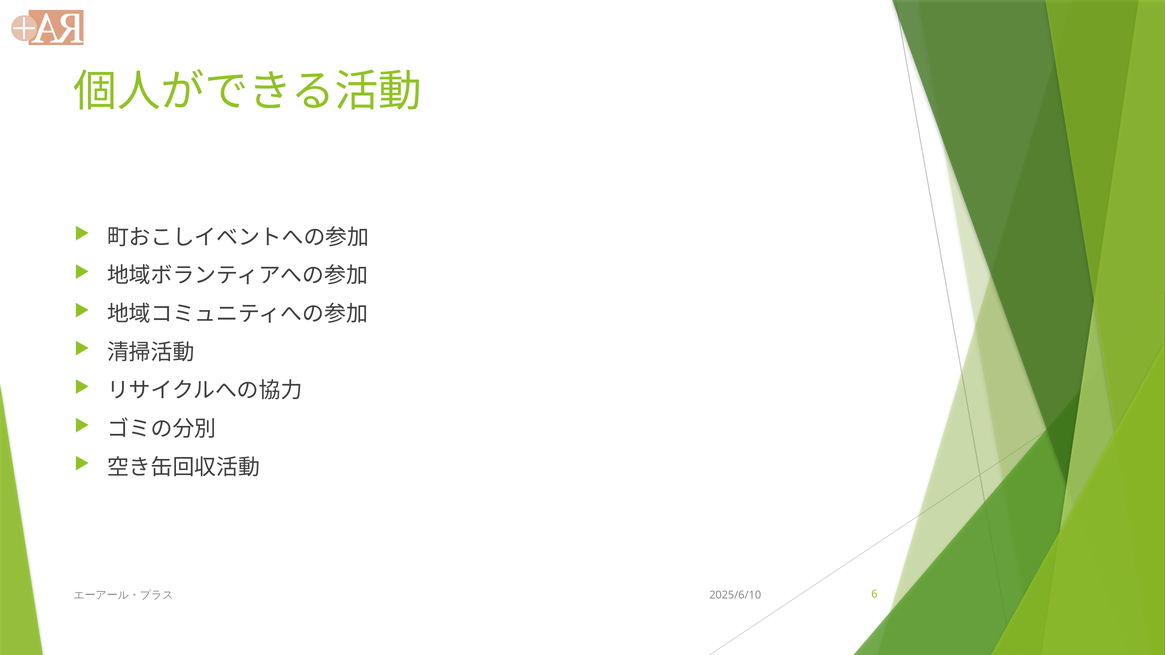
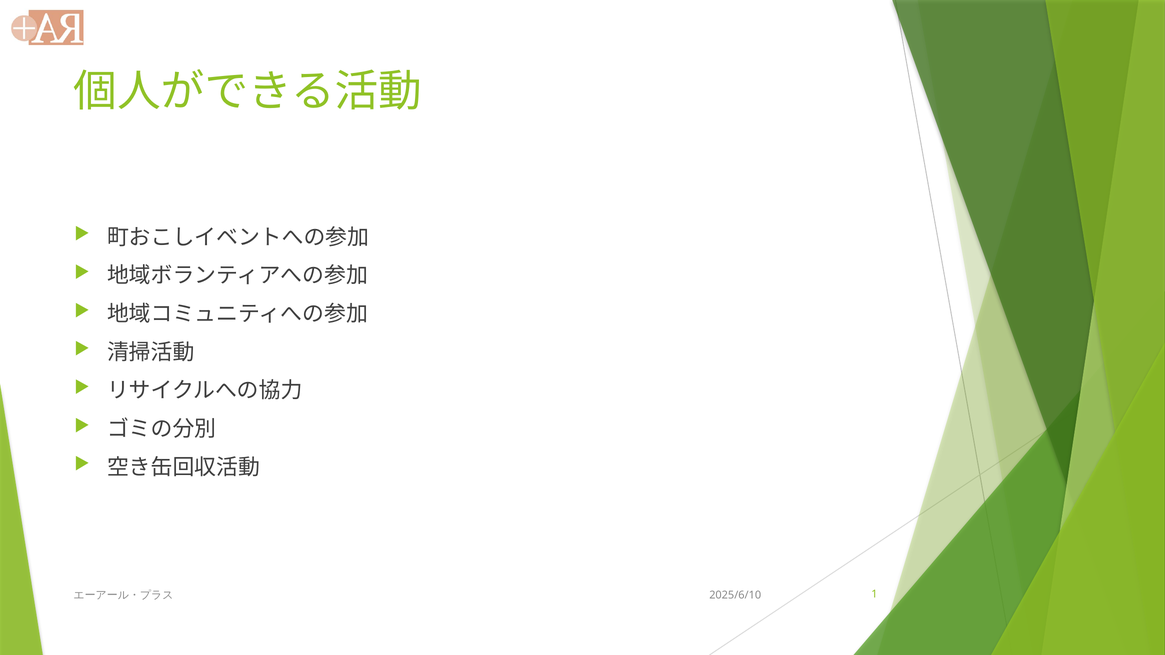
6: 6 -> 1 (874, 595)
